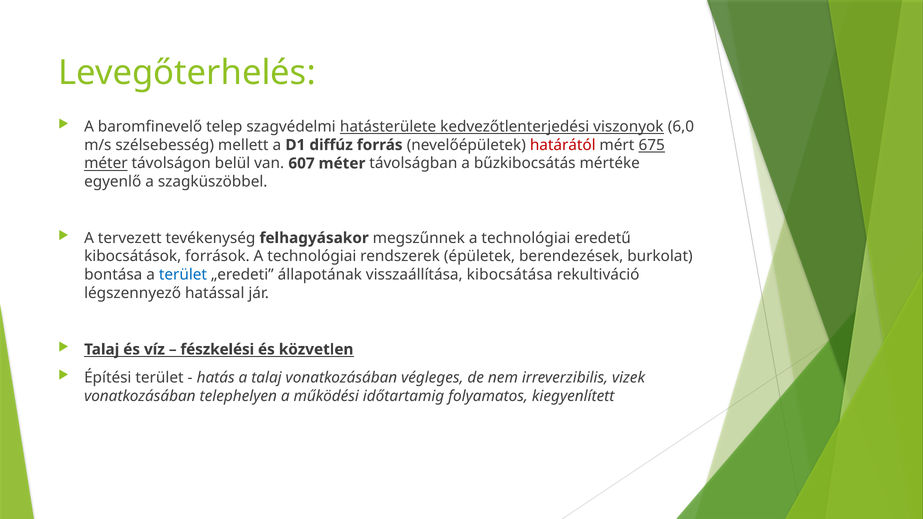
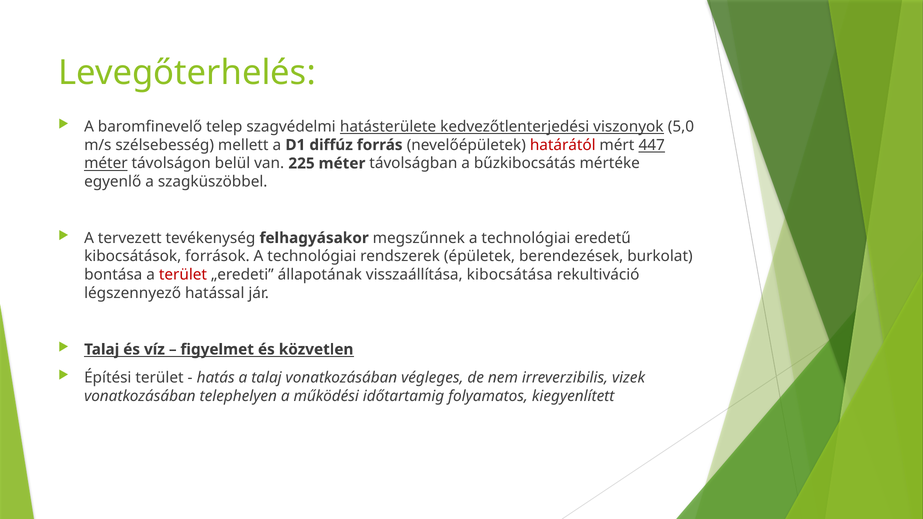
6,0: 6,0 -> 5,0 (681, 127)
675: 675 -> 447 (652, 145)
607: 607 -> 225 (302, 163)
terület colour: blue -> red (183, 275)
fészkelési: fészkelési -> figyelmet (217, 350)
